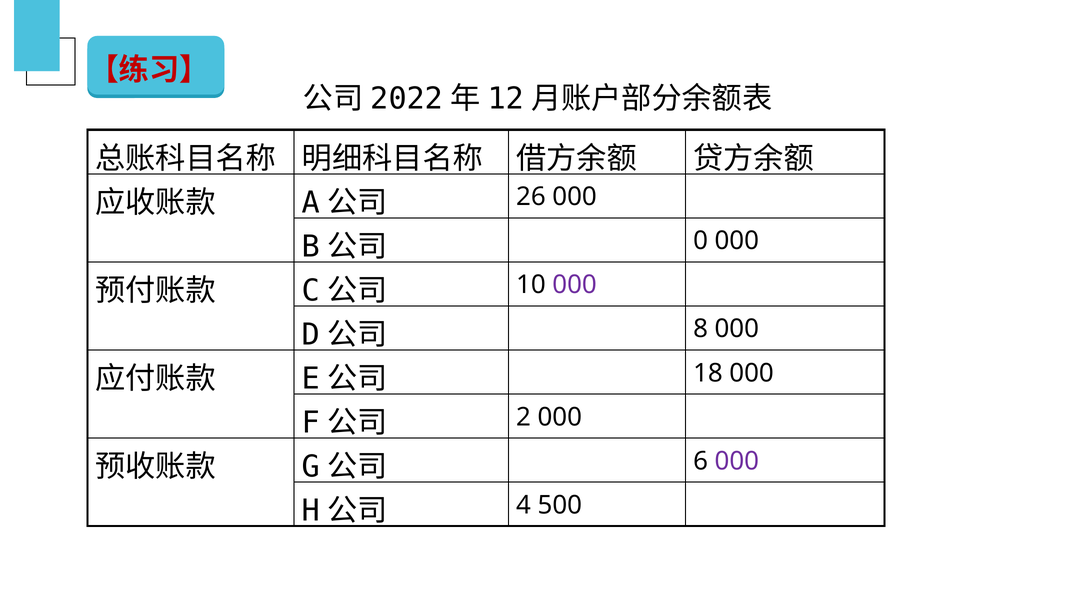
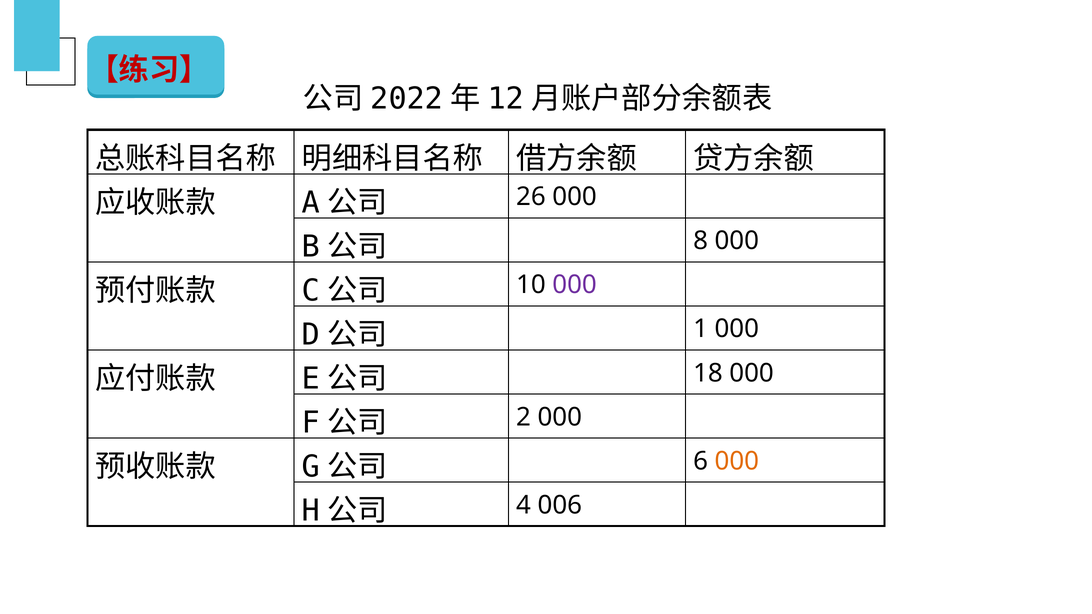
0: 0 -> 8 (701, 241)
8: 8 -> 1 (701, 329)
000 colour: purple -> orange (737, 461)
500: 500 -> 006 (560, 505)
